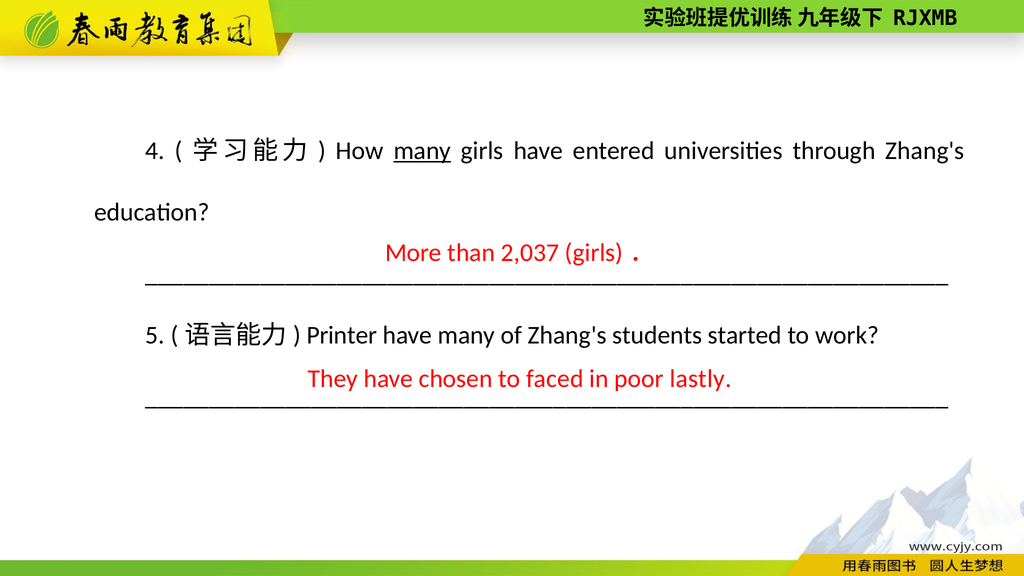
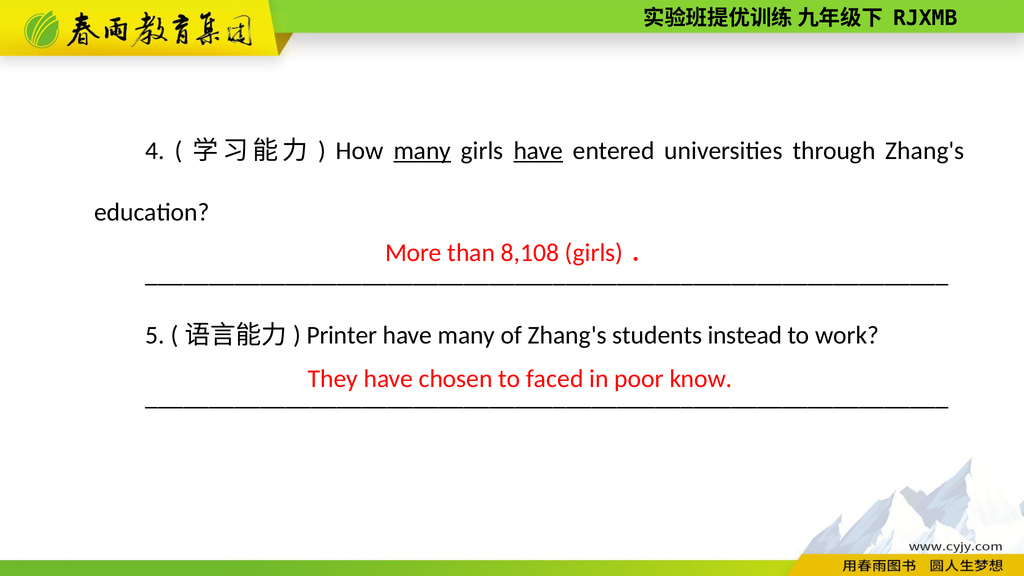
have underline: none -> present (538, 151)
2,037: 2,037 -> 8,108 (530, 253)
started: started -> instead (745, 335)
lastly: lastly -> know (701, 379)
